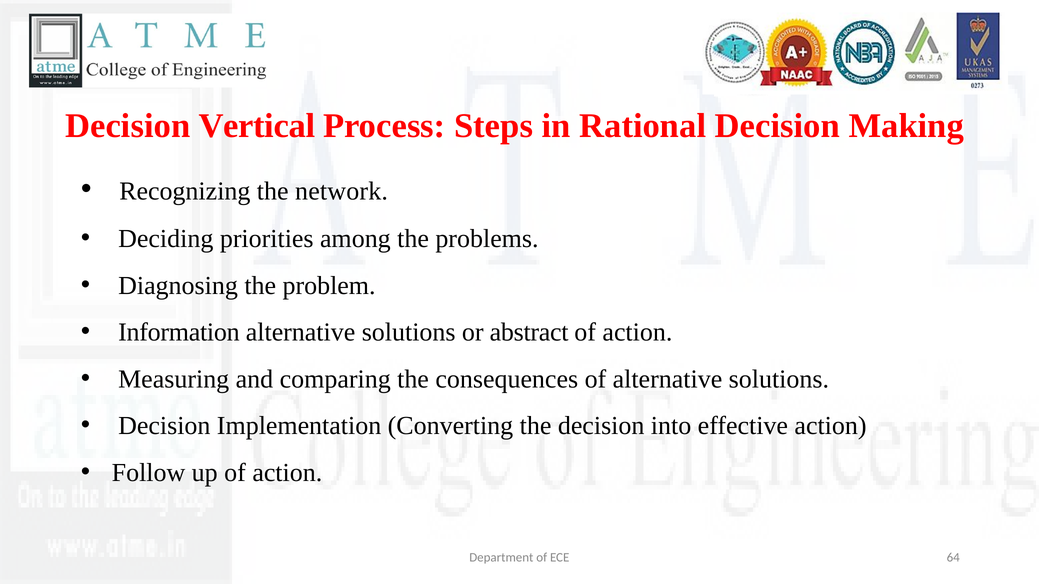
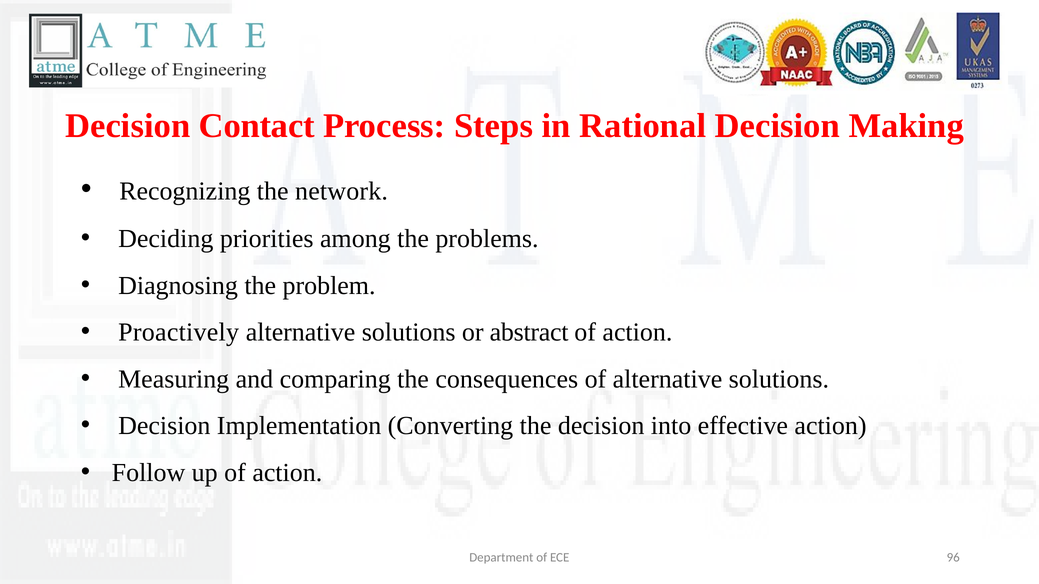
Vertical: Vertical -> Contact (257, 126)
Information: Information -> Proactively (179, 333)
64: 64 -> 96 (953, 558)
